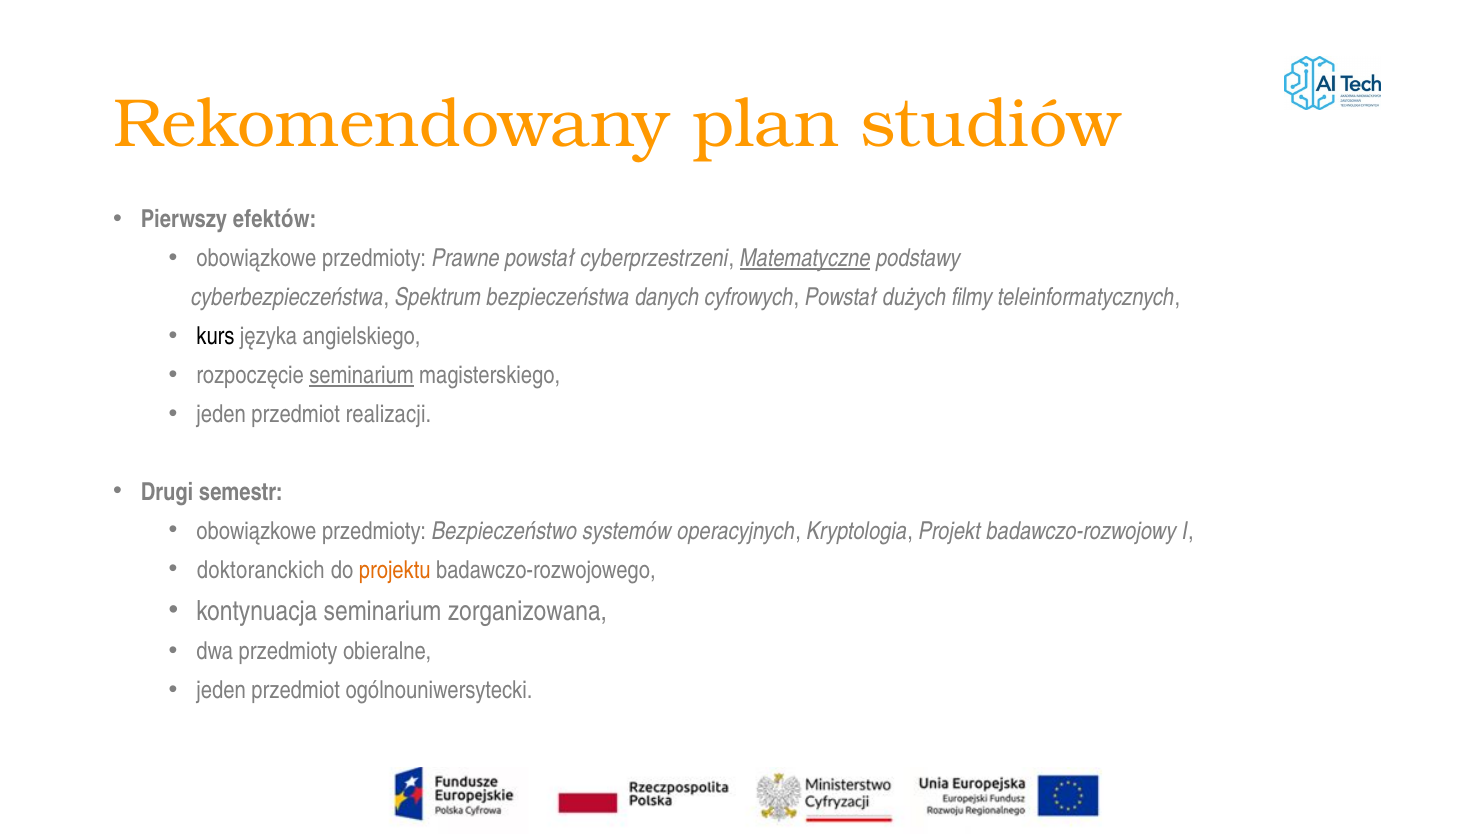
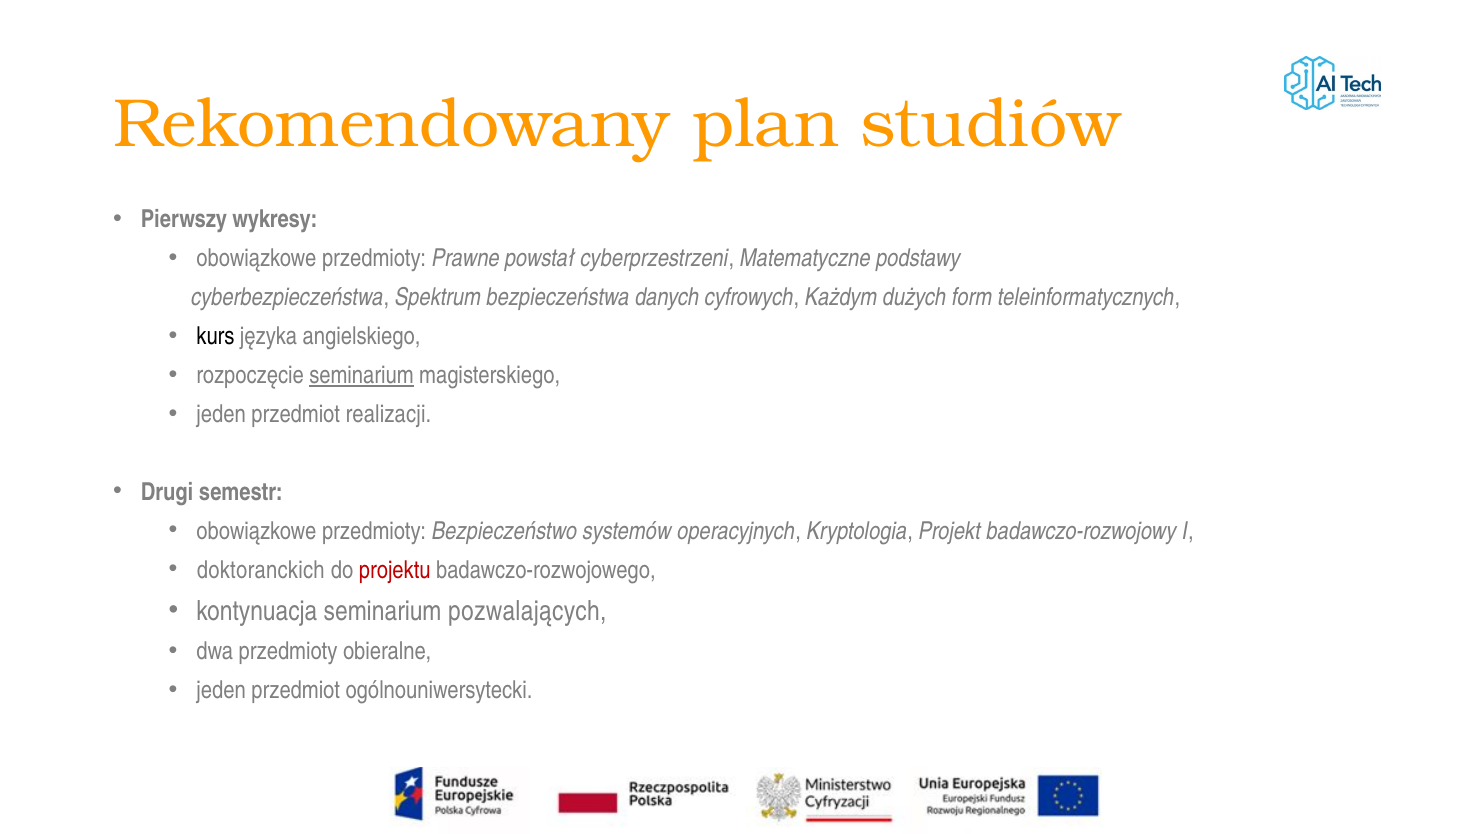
efektów: efektów -> wykresy (275, 220)
Matematyczne underline: present -> none (805, 259)
cyfrowych Powstał: Powstał -> Każdym (841, 297)
filmy: filmy -> form (972, 297)
projektu colour: orange -> red (395, 570)
zorganizowana: zorganizowana -> pozwalających (527, 611)
